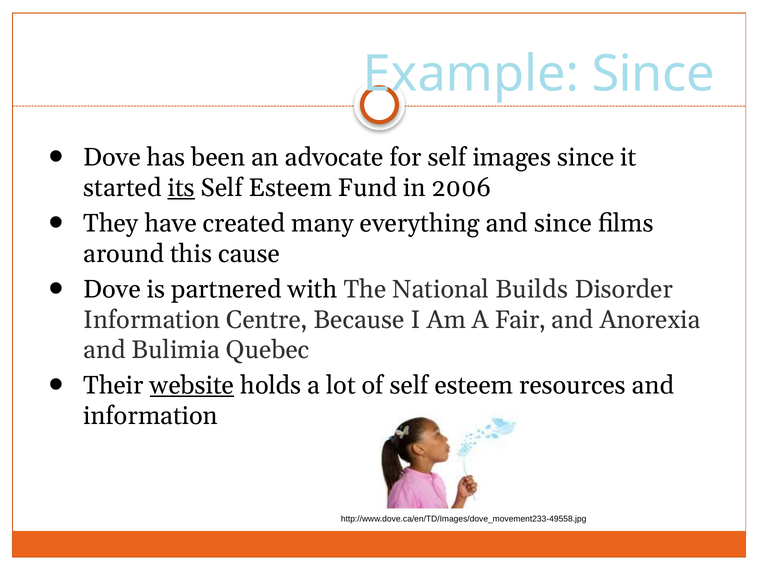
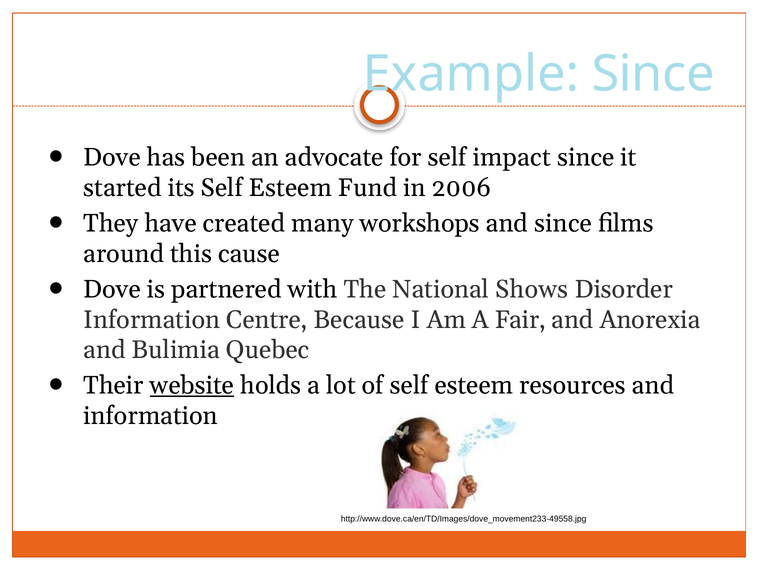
images: images -> impact (512, 157)
its underline: present -> none (181, 188)
everything: everything -> workshops (420, 223)
Builds: Builds -> Shows (532, 289)
